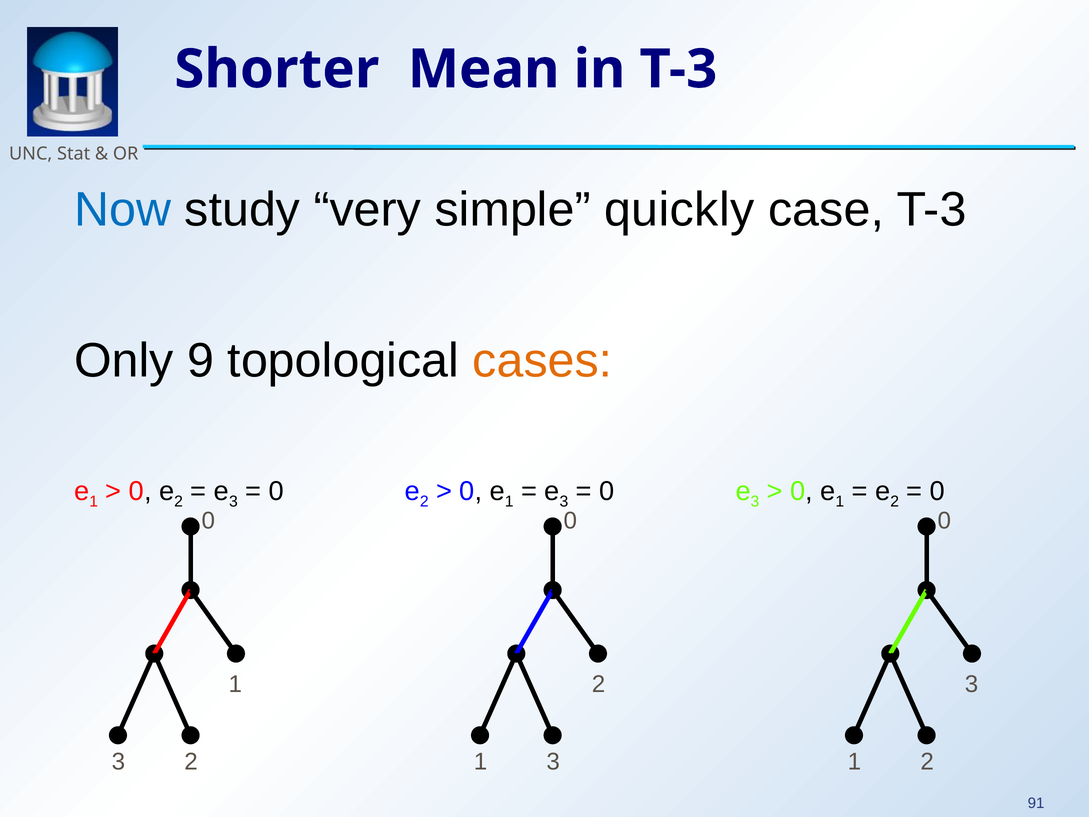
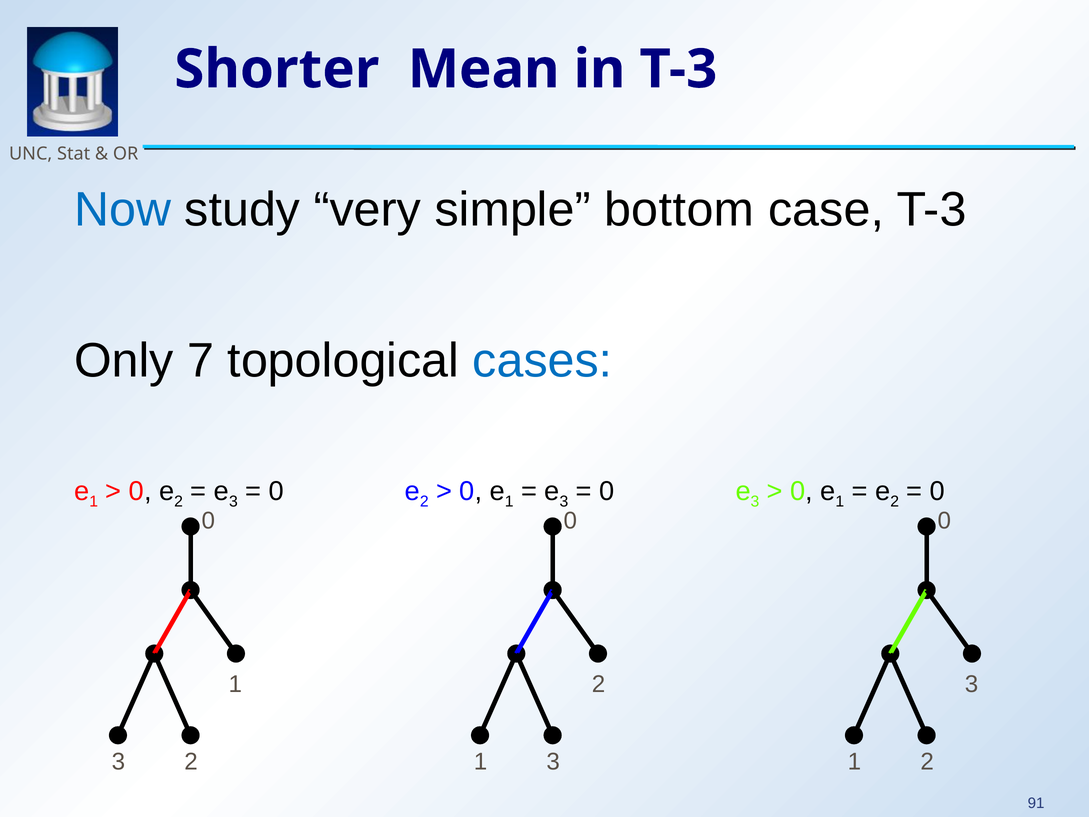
quickly: quickly -> bottom (679, 209)
9: 9 -> 7 (201, 360)
cases colour: orange -> blue (542, 360)
